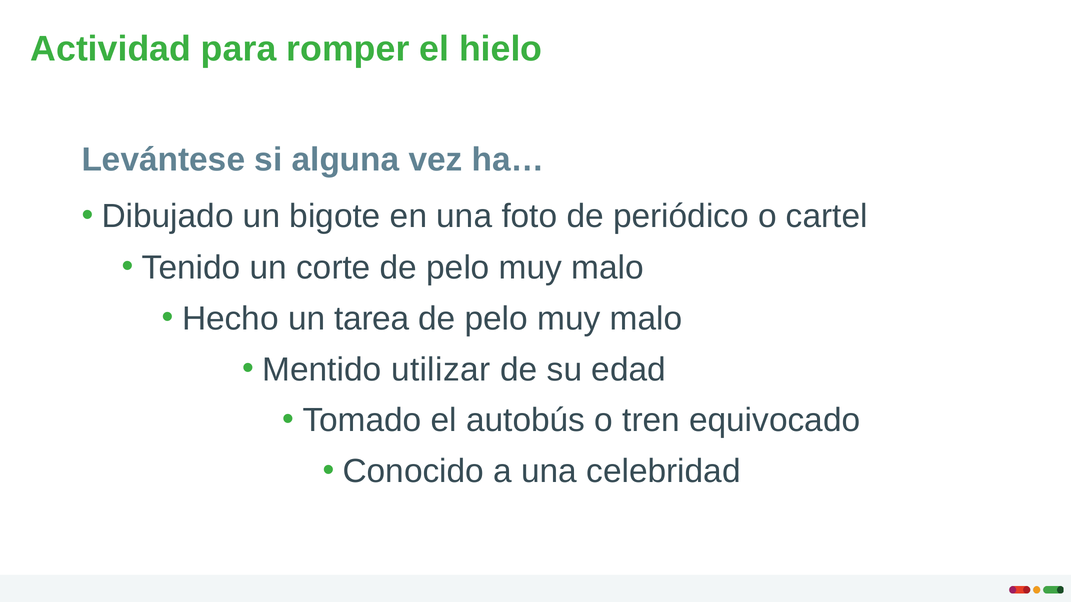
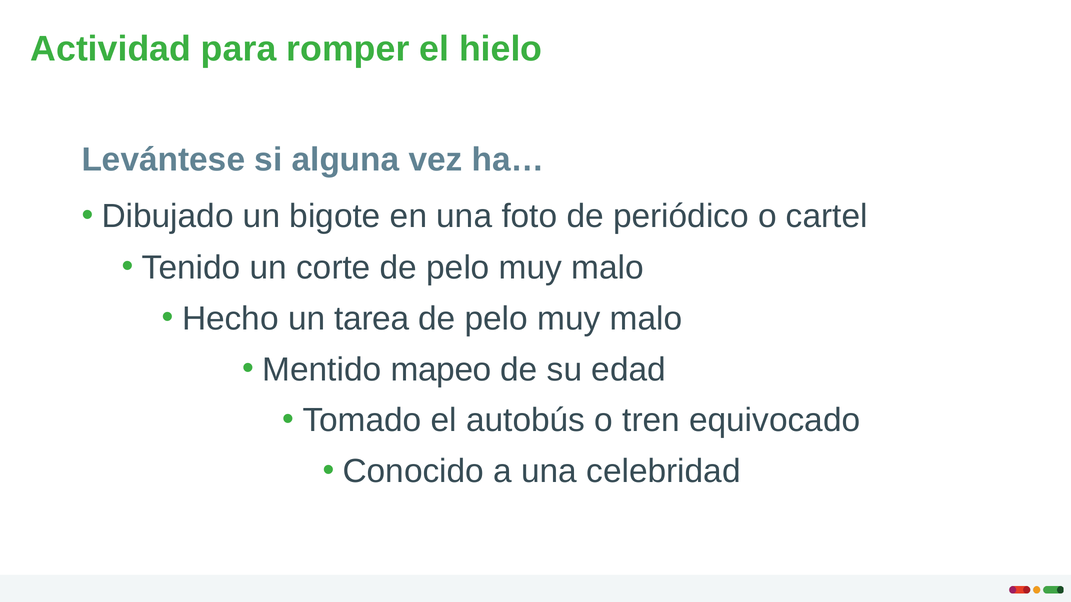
utilizar: utilizar -> mapeo (441, 370)
